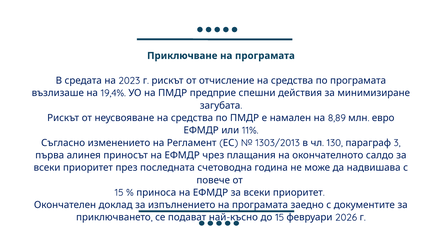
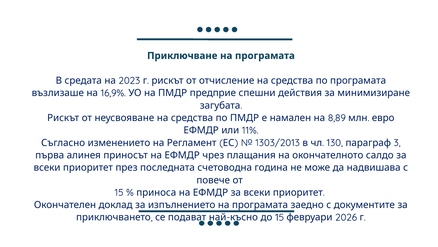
19,4%: 19,4% -> 16,9% (113, 93)
